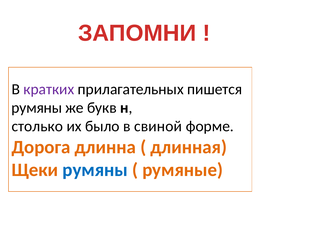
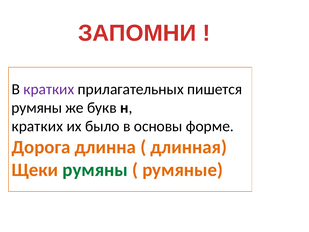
столько: столько -> кратких (37, 126)
свиной: свиной -> основы (158, 126)
румяны colour: blue -> green (95, 170)
